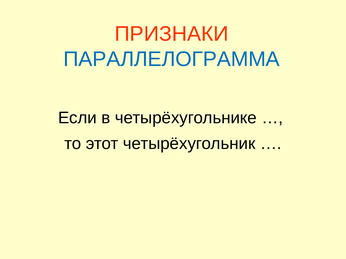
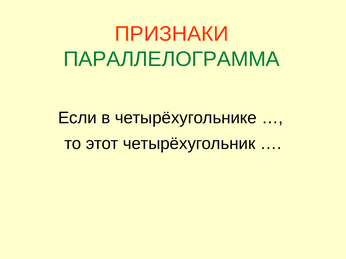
ПАРАЛЛЕЛОГРАММА colour: blue -> green (172, 59)
